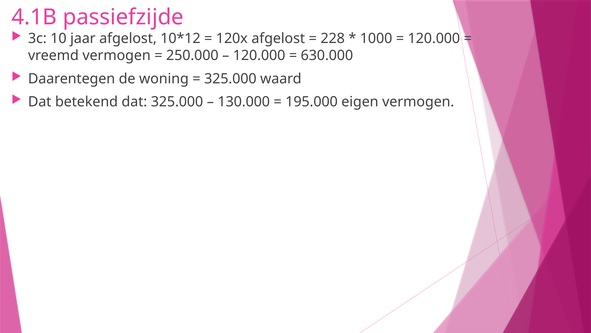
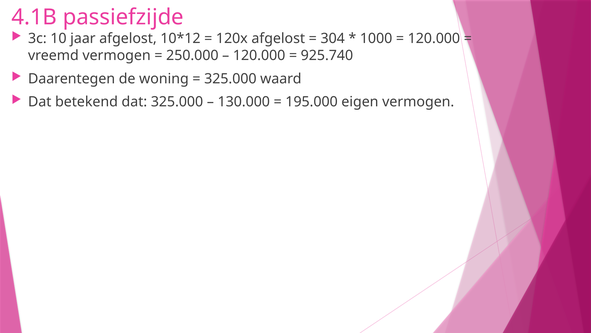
228: 228 -> 304 (333, 39)
630.000: 630.000 -> 925.740 (327, 55)
